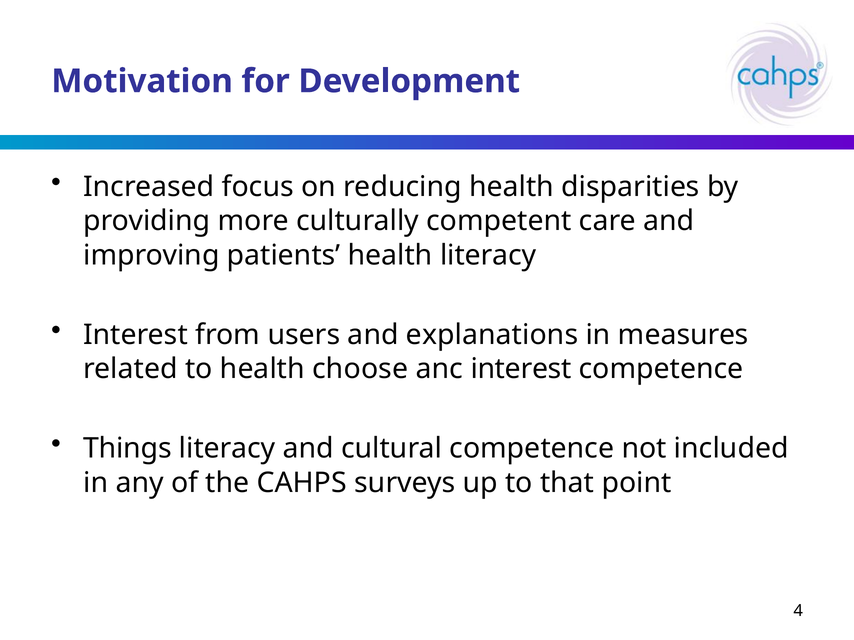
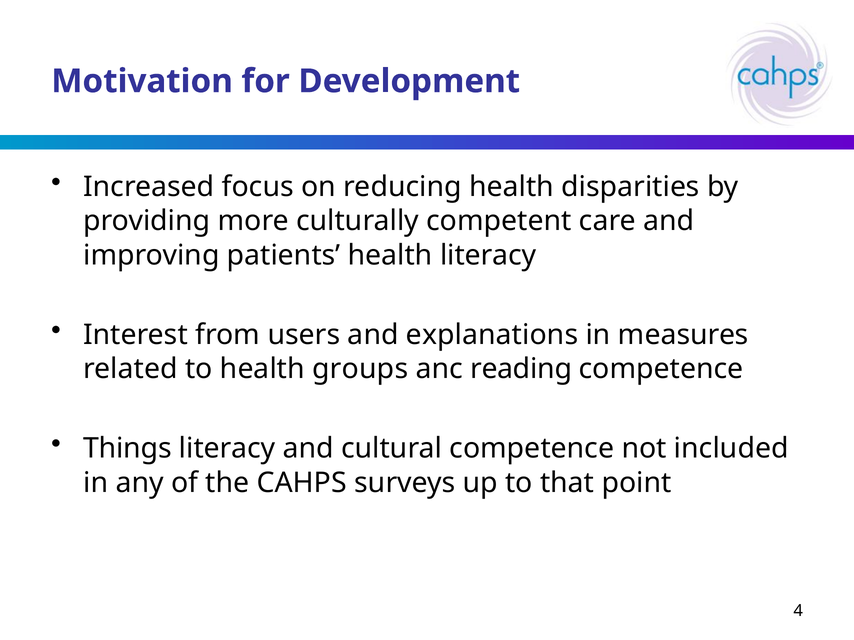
choose: choose -> groups (360, 369)
anc interest: interest -> reading (521, 369)
